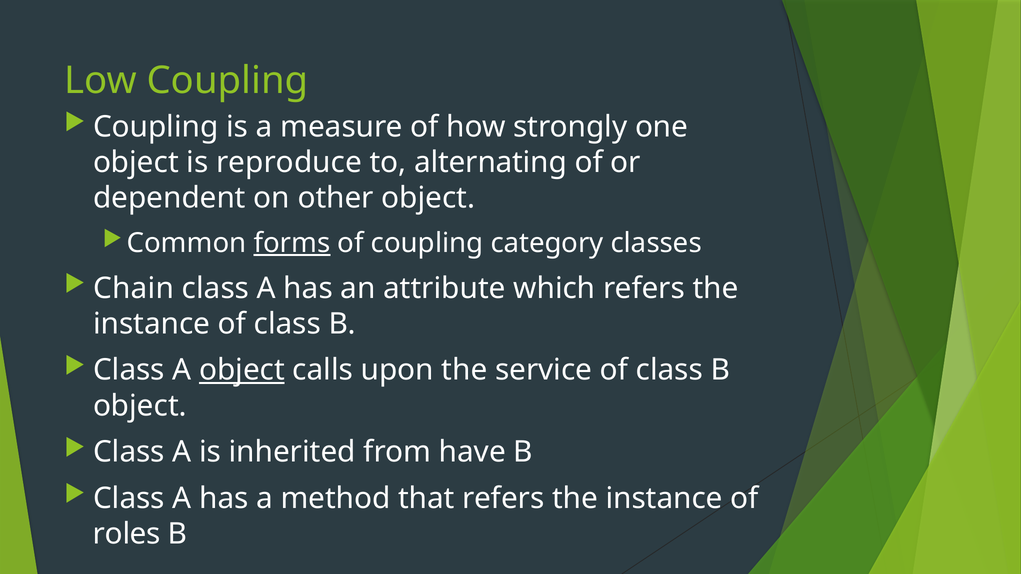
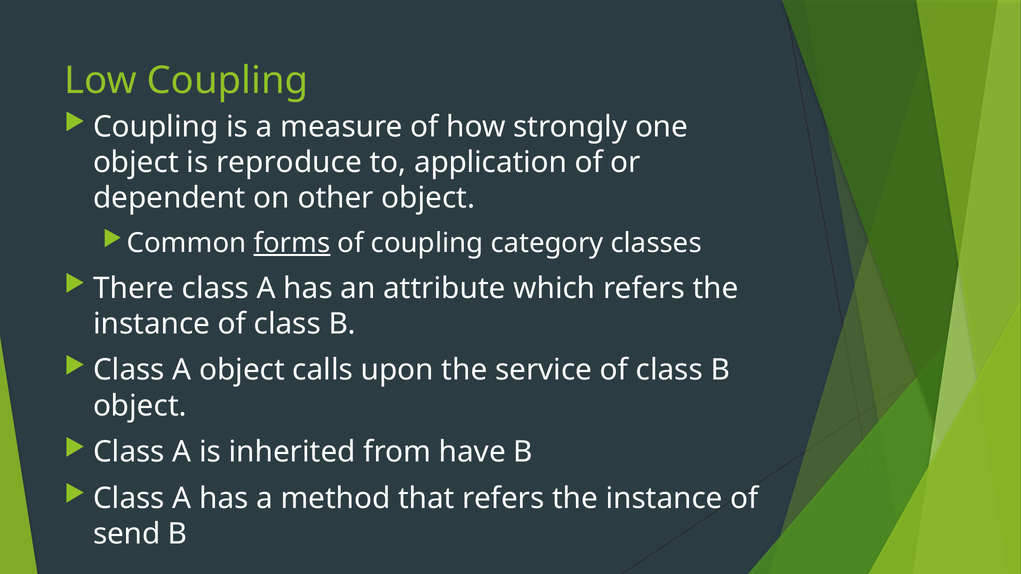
alternating: alternating -> application (491, 163)
Chain: Chain -> There (134, 288)
object underline: present -> none (242, 370)
roles: roles -> send (127, 534)
